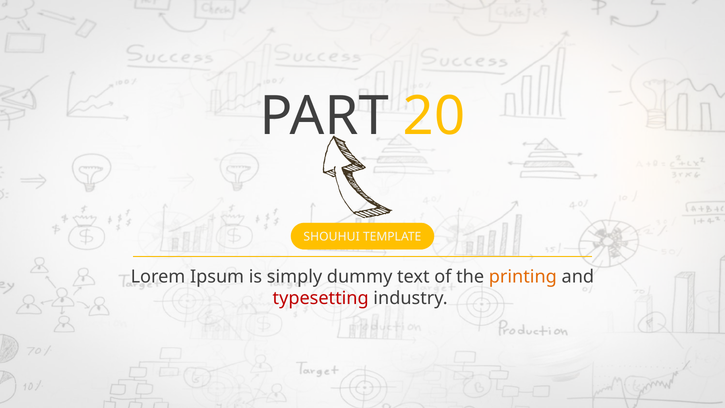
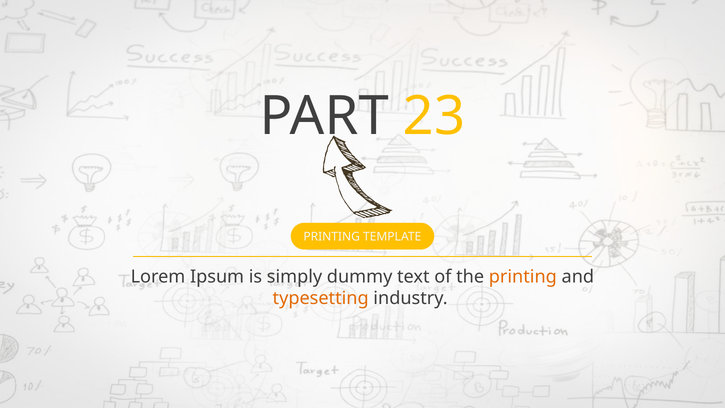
20: 20 -> 23 (434, 116)
SHOUHUI: SHOUHUI -> PRINTING (332, 237)
typesetting colour: red -> orange (321, 298)
